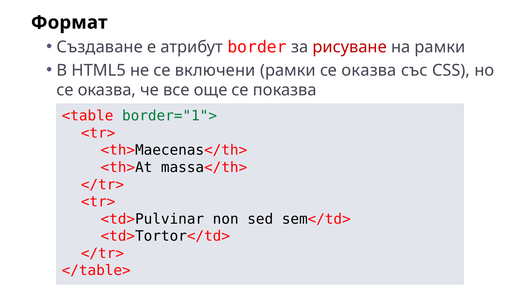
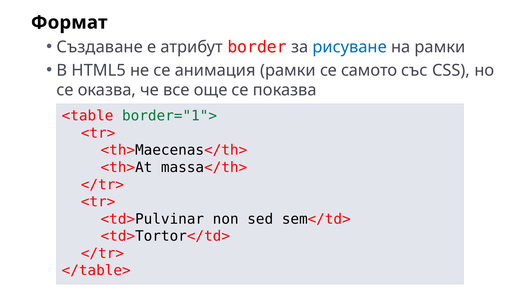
рисуване colour: red -> blue (350, 47)
включени: включени -> анимация (215, 70)
рамки се оказва: оказва -> самото (369, 70)
